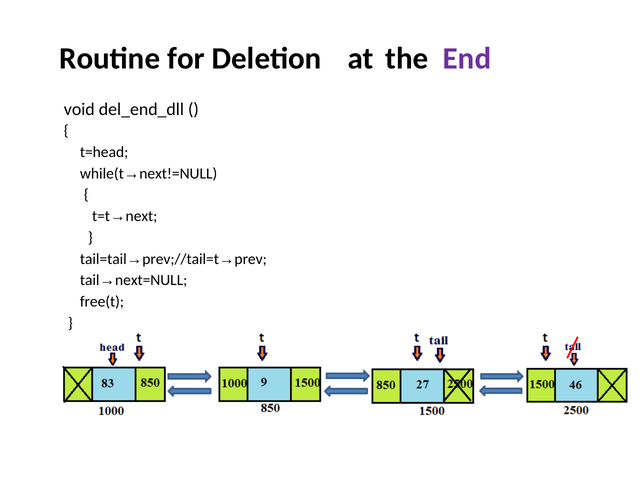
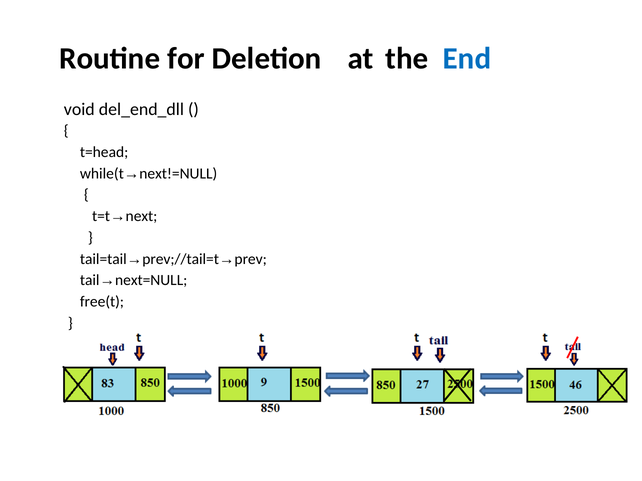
End colour: purple -> blue (467, 58)
